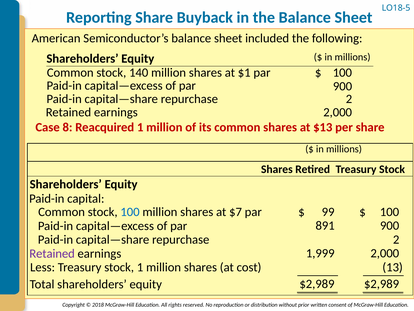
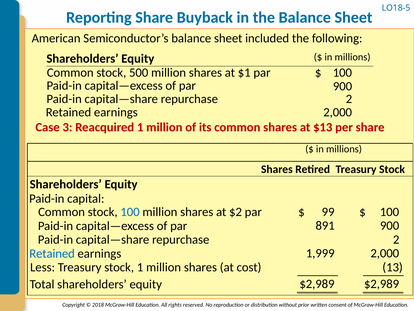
140: 140 -> 500 (139, 73)
8: 8 -> 3 (67, 127)
$7: $7 -> $2 (236, 212)
Retained colour: purple -> blue (52, 253)
